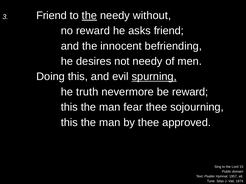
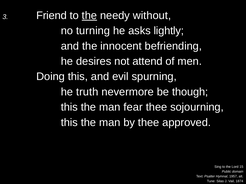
no reward: reward -> turning (93, 31)
asks friend: friend -> lightly (169, 31)
not needy: needy -> attend (148, 61)
spurning underline: present -> none (154, 77)
be reward: reward -> though (190, 92)
